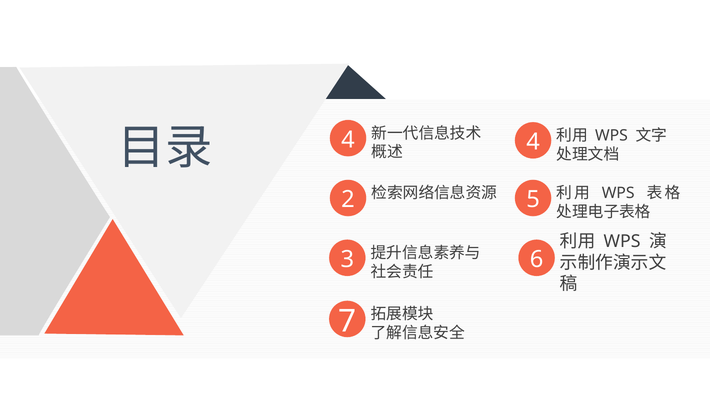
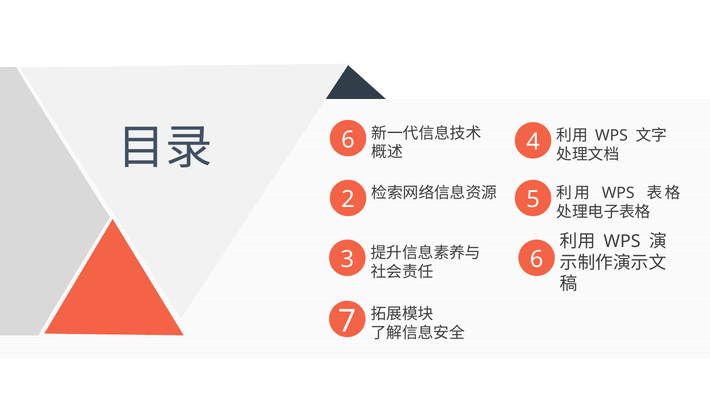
4: 4 -> 6 (348, 140)
